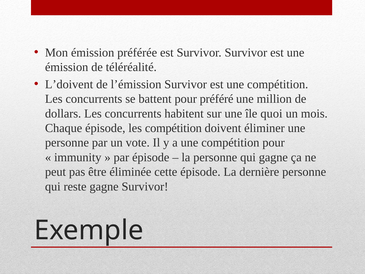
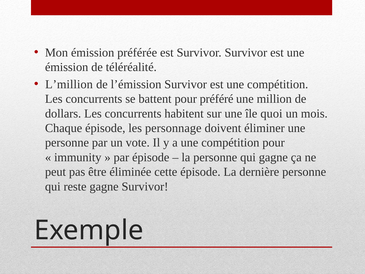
L’doivent: L’doivent -> L’million (69, 84)
les compétition: compétition -> personnage (173, 128)
